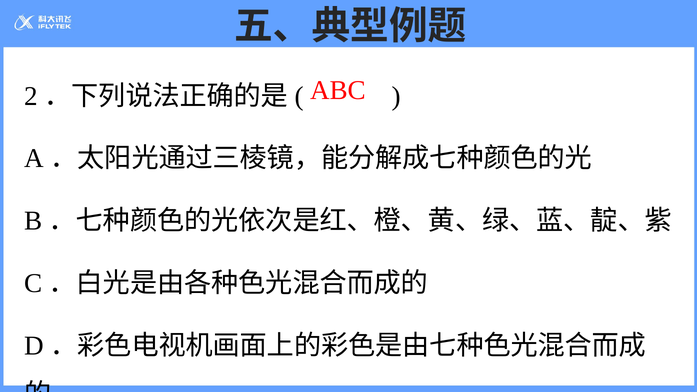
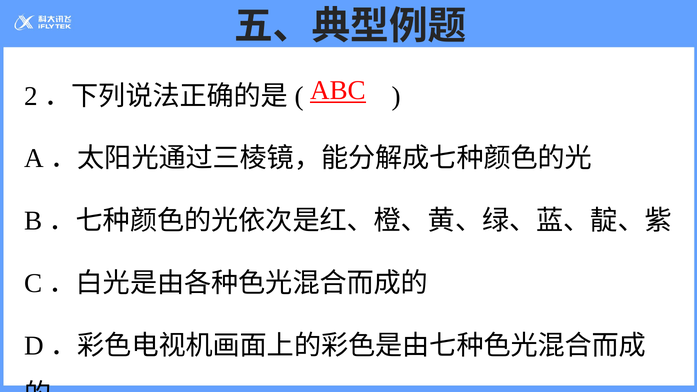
ABC underline: none -> present (338, 91)
